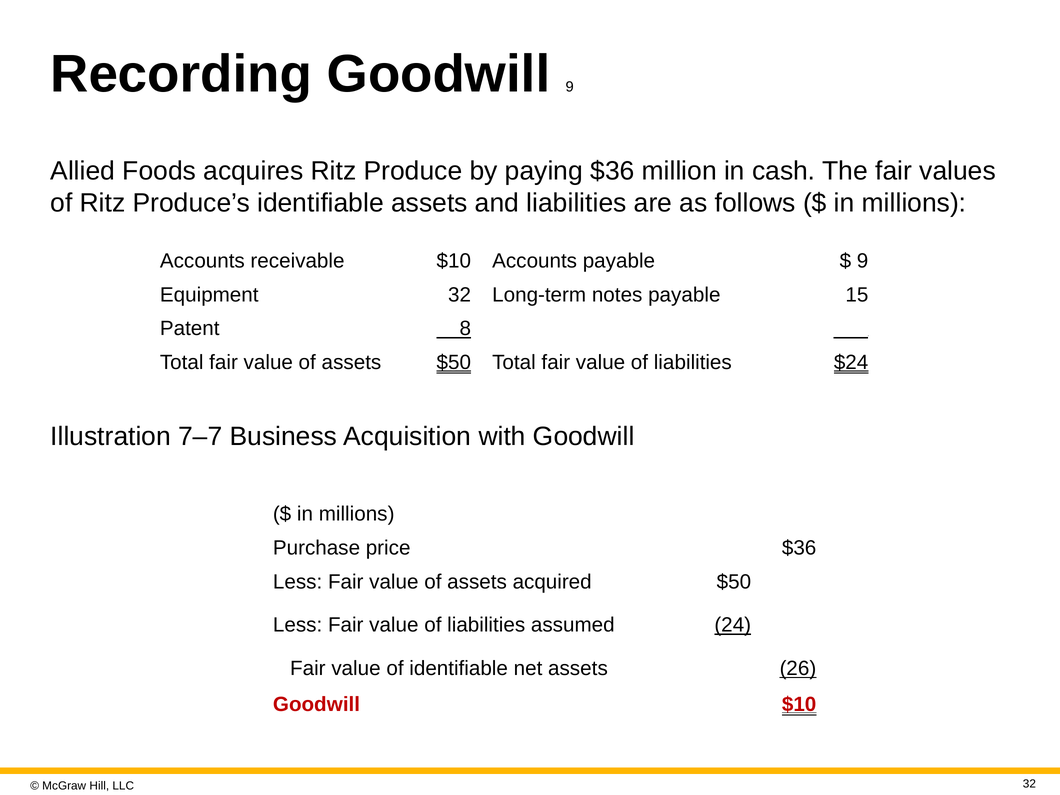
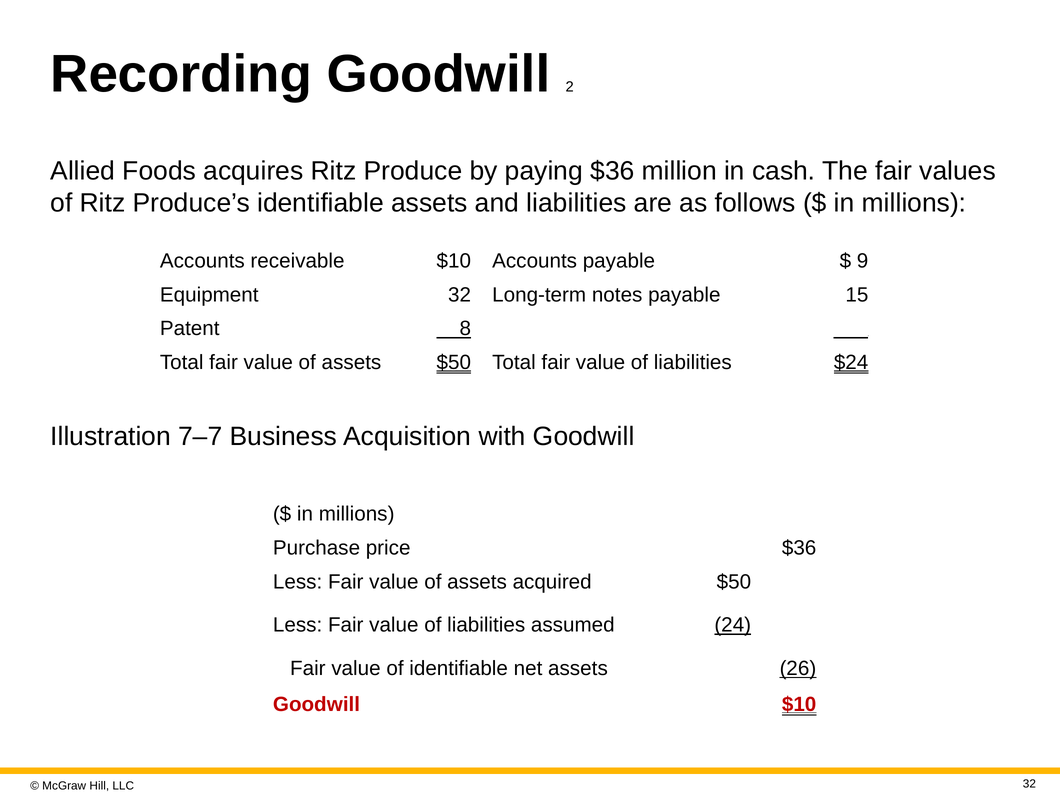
Goodwill 9: 9 -> 2 (570, 87)
